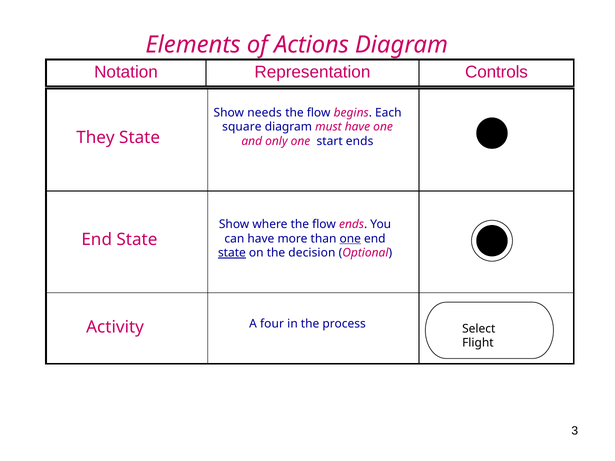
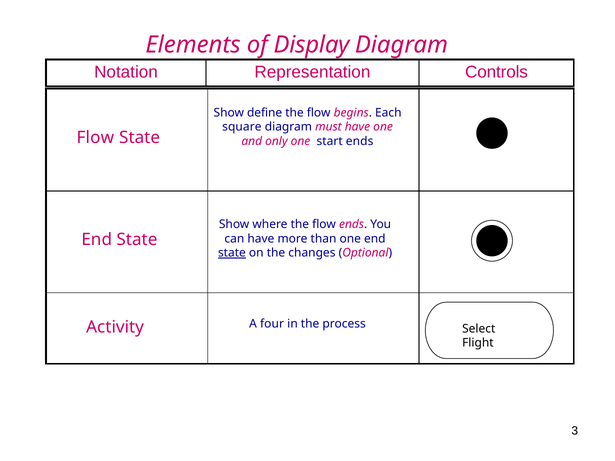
Actions: Actions -> Display (311, 45)
needs: needs -> define (265, 113)
They: They -> Flow (95, 137)
one underline: present -> none (350, 239)
decision: decision -> changes (312, 253)
